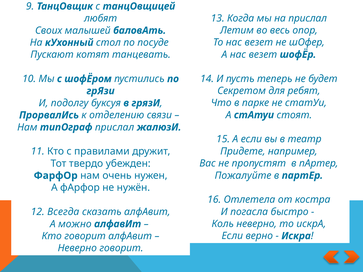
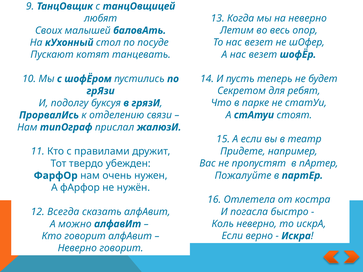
на прислал: прислал -> неверно (308, 18)
